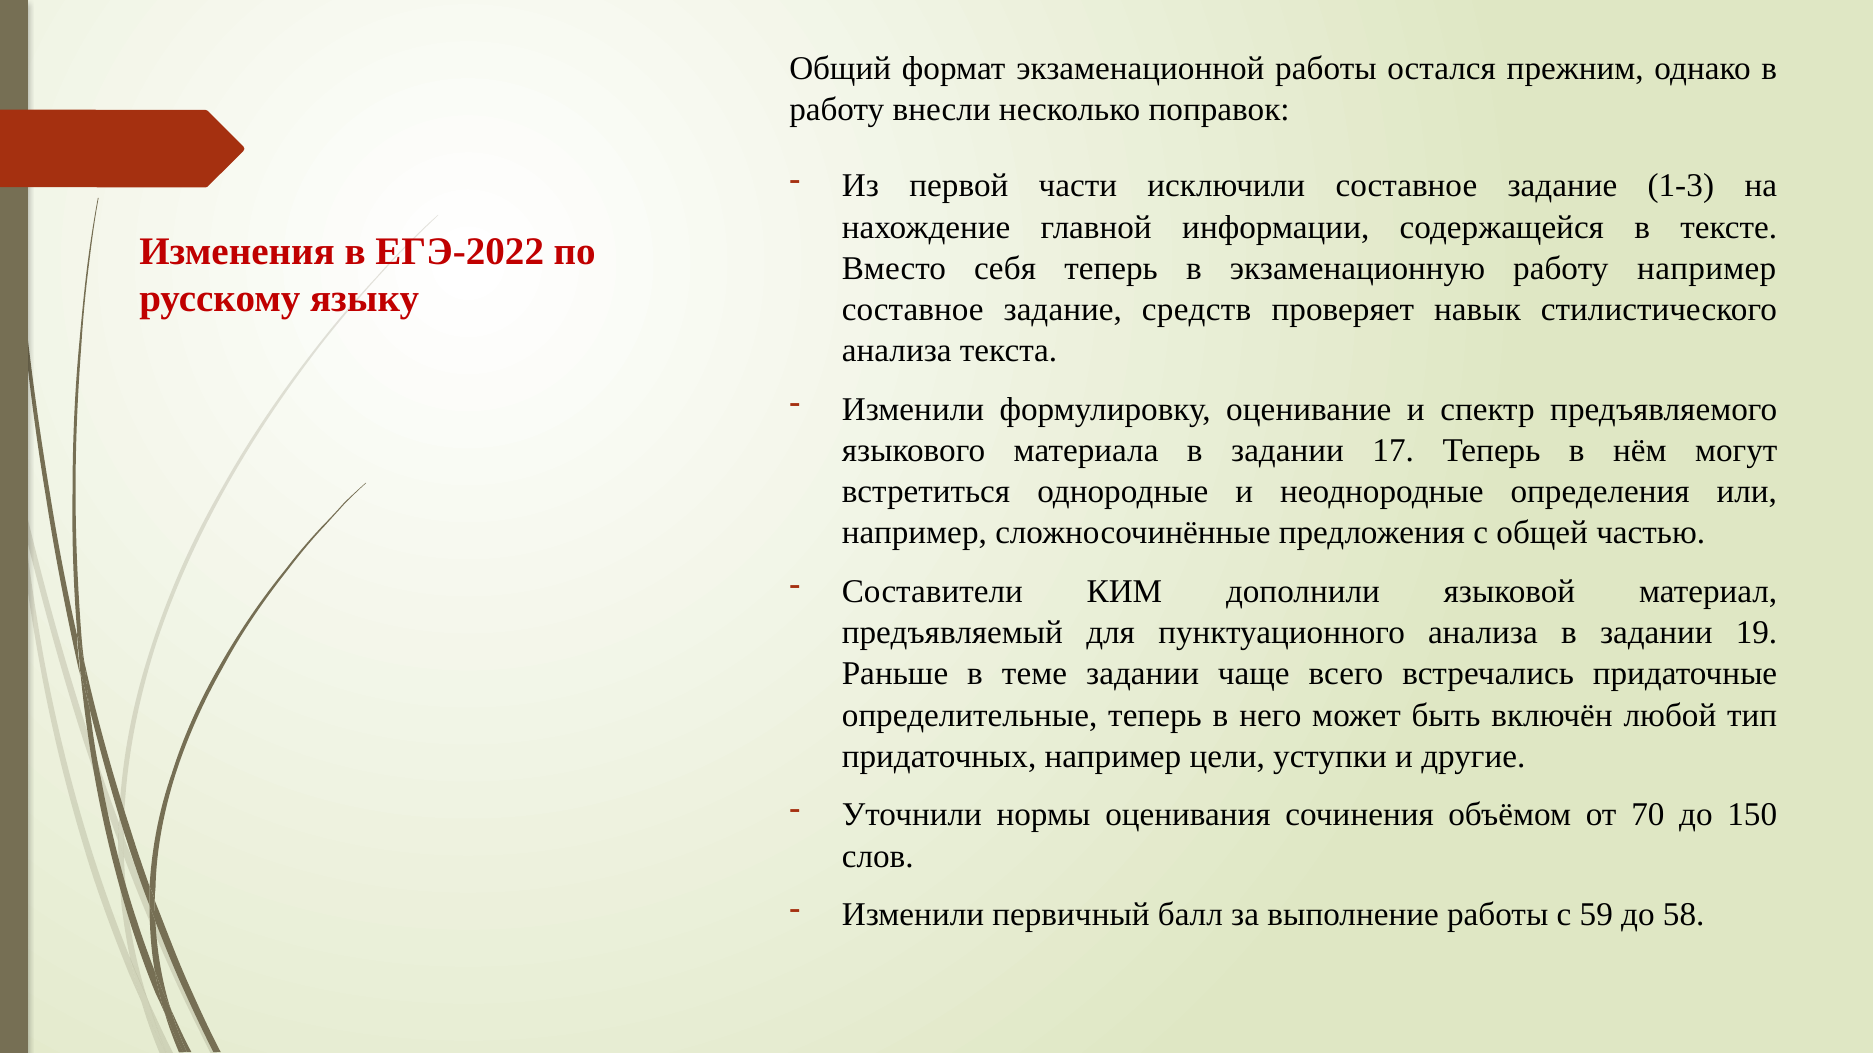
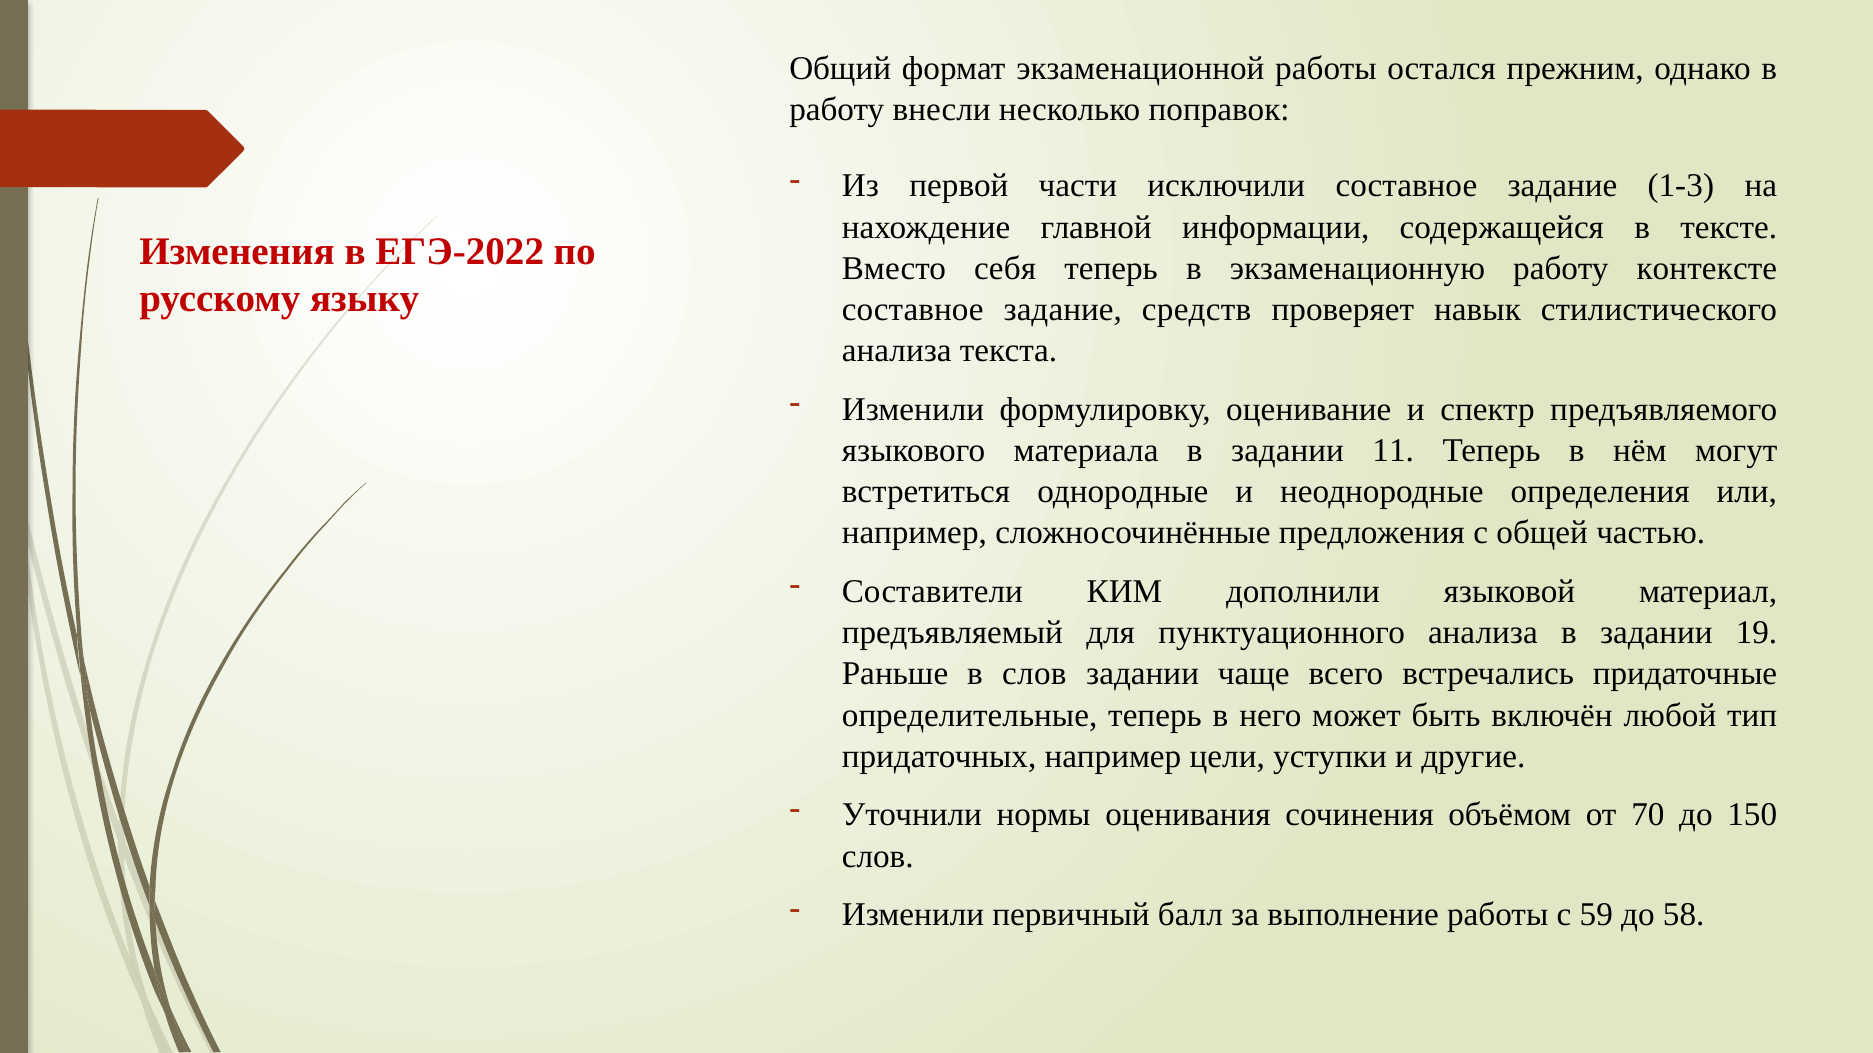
работу например: например -> контексте (1707, 268)
17: 17 -> 11 (1393, 451)
в теме: теме -> слов (1034, 674)
